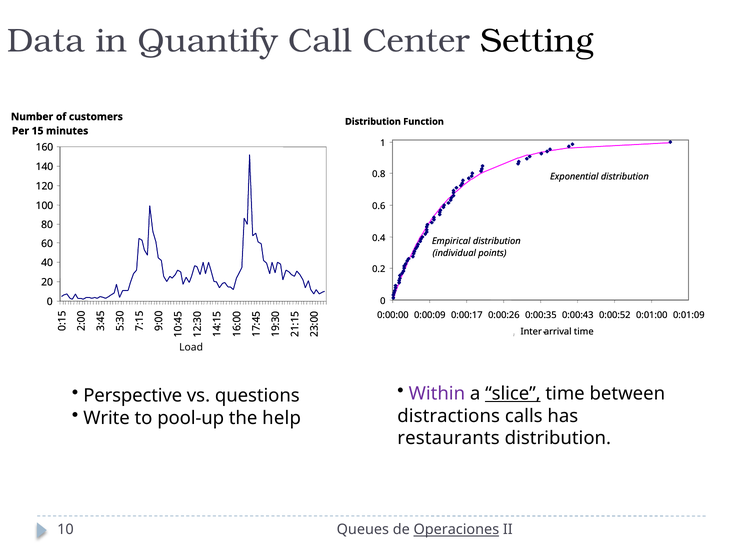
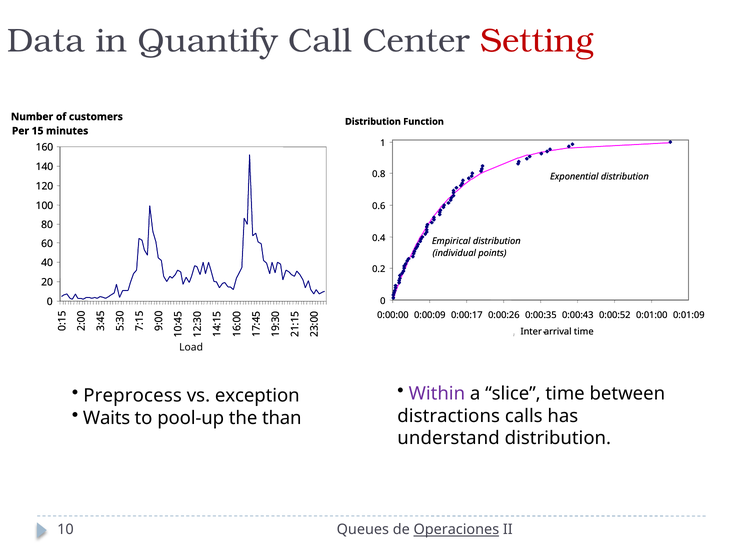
Setting colour: black -> red (537, 41)
slice underline: present -> none (513, 394)
Perspective: Perspective -> Preprocess (133, 396)
questions: questions -> exception (257, 396)
Write: Write -> Waits (107, 418)
help: help -> than (282, 418)
restaurants: restaurants -> understand (449, 438)
